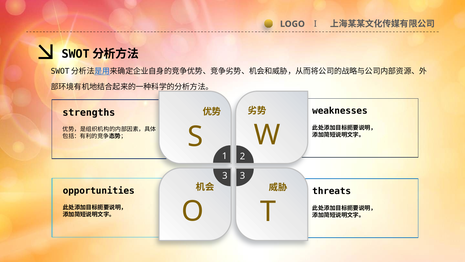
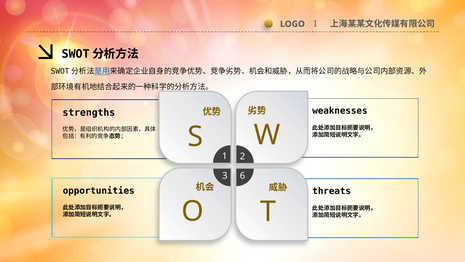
3 3: 3 -> 6 (242, 175)
